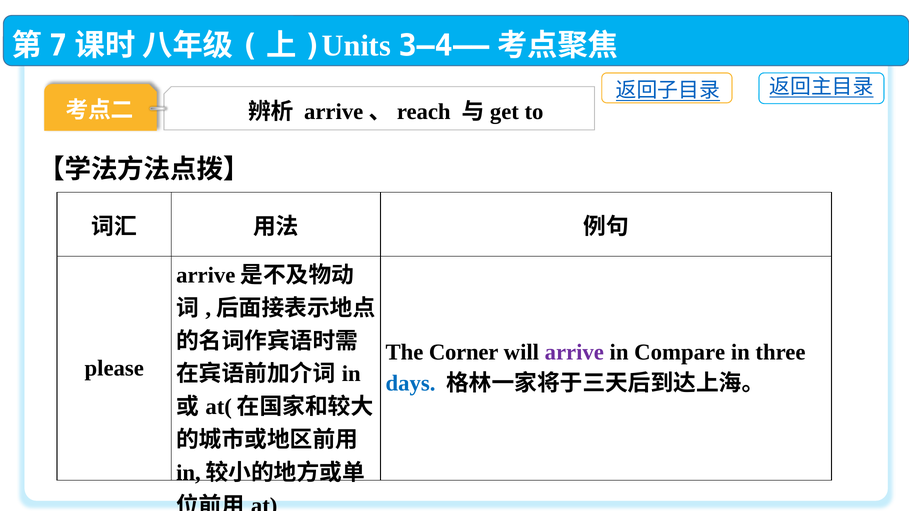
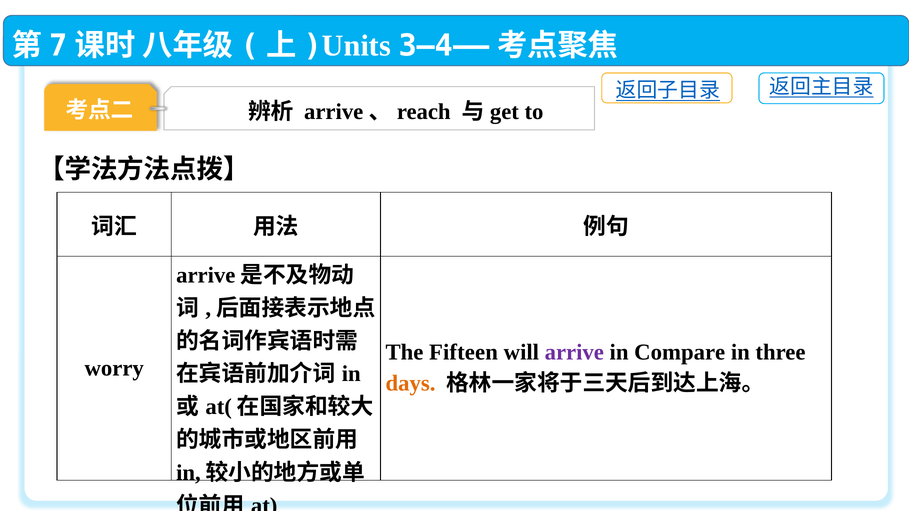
Corner: Corner -> Fifteen (463, 352)
please: please -> worry (114, 369)
days colour: blue -> orange (411, 383)
